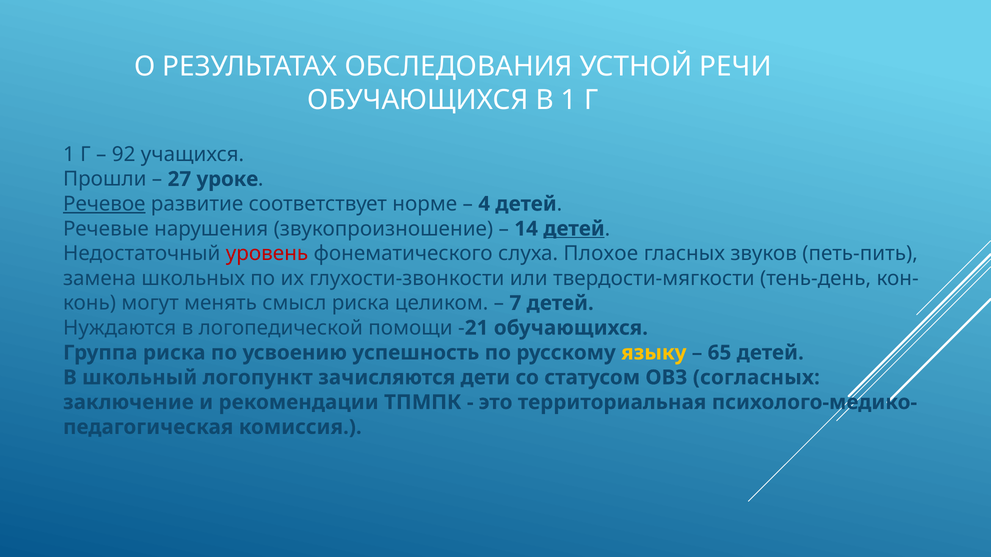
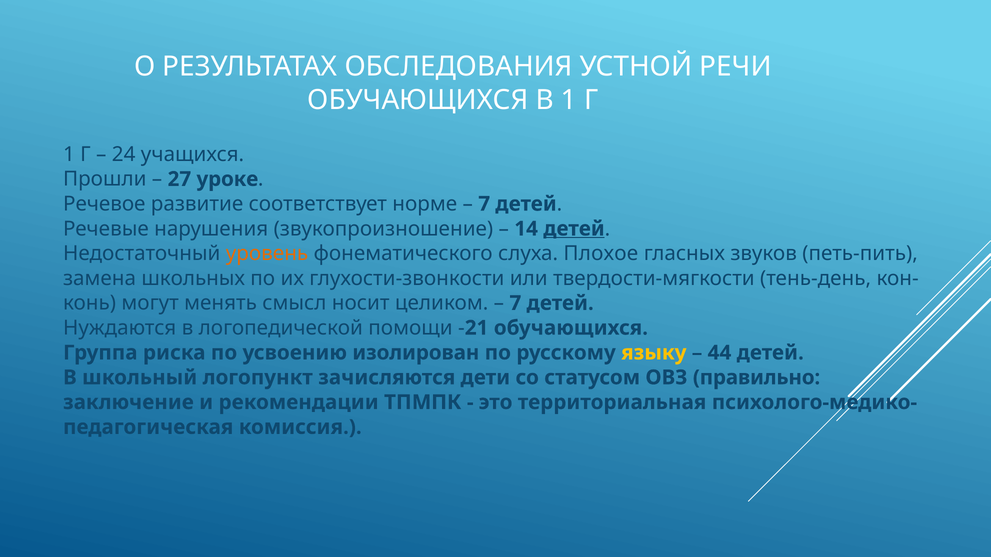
92: 92 -> 24 (124, 154)
Речевое underline: present -> none (104, 204)
4: 4 -> 7 (484, 204)
уровень colour: red -> orange (267, 254)
смысл риска: риска -> носит (361, 303)
успешность: успешность -> изолирован (416, 353)
65: 65 -> 44 (719, 353)
согласных: согласных -> правильно (757, 378)
